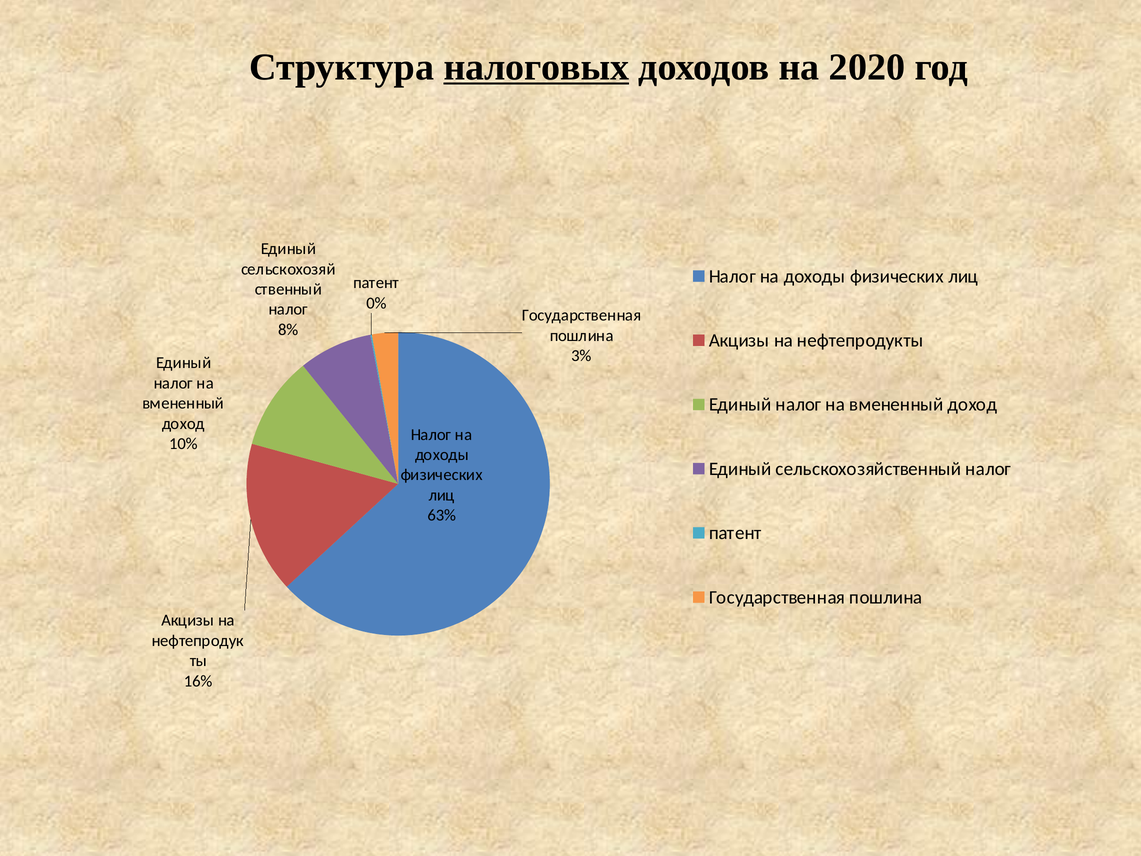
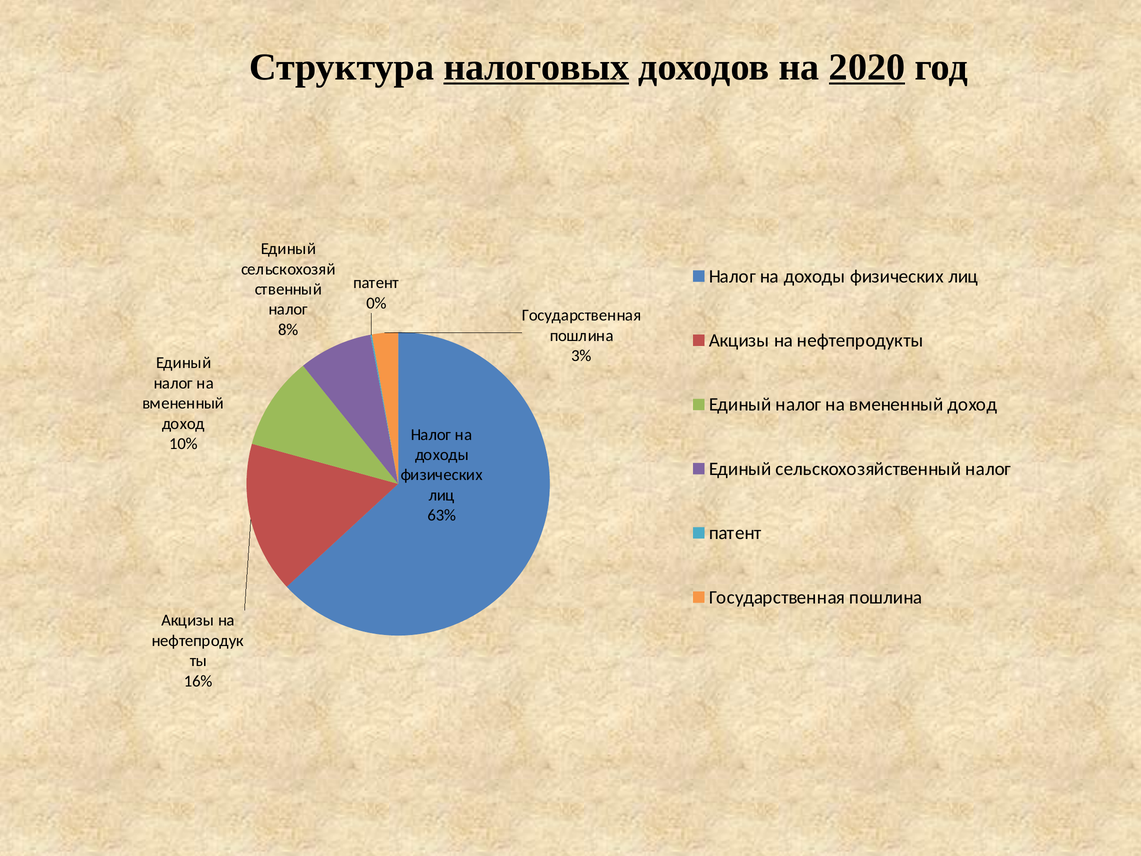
2020 underline: none -> present (867, 67)
